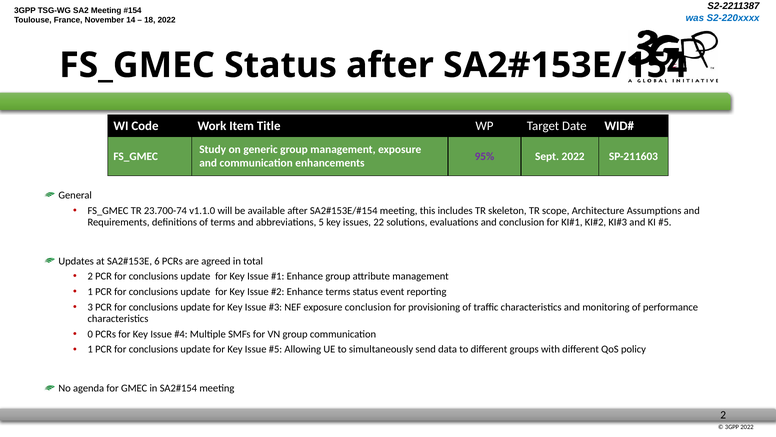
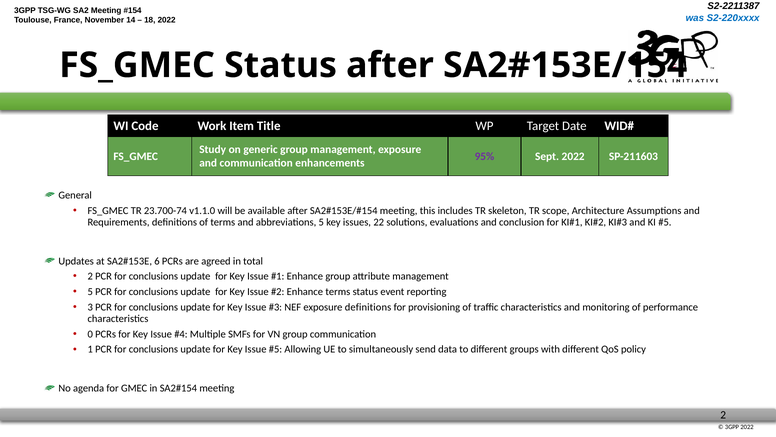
1: 1 -> 5 (90, 292)
exposure conclusion: conclusion -> definitions (368, 307)
